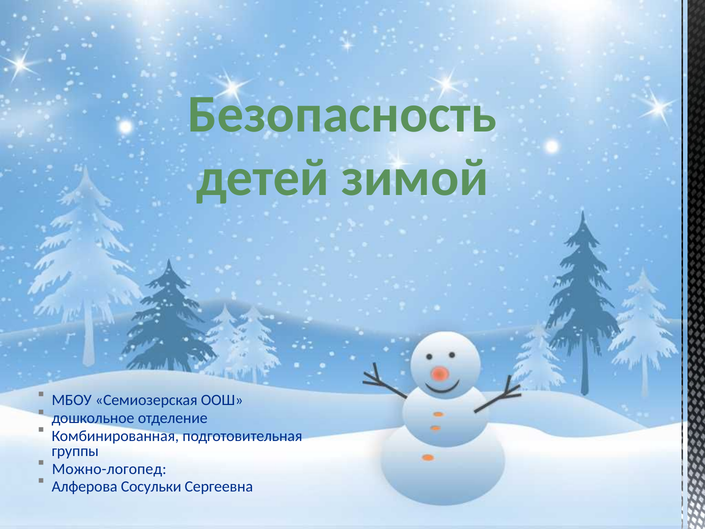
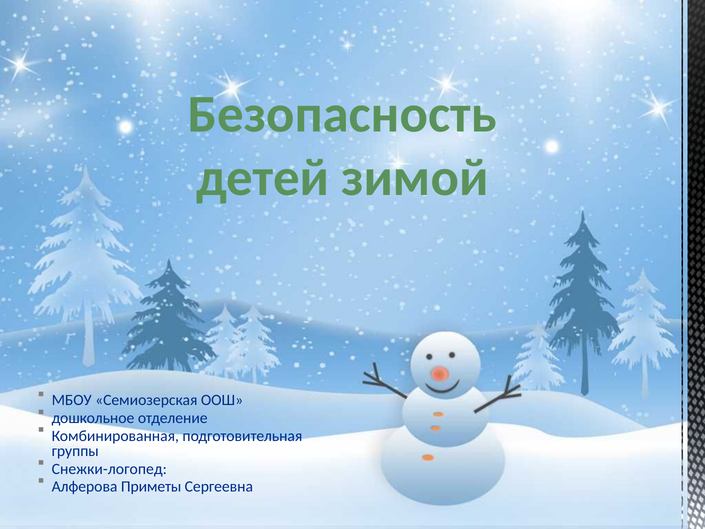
Можно-логопед: Можно-логопед -> Снежки-логопед (109, 469)
Сосульки: Сосульки -> Приметы (151, 487)
